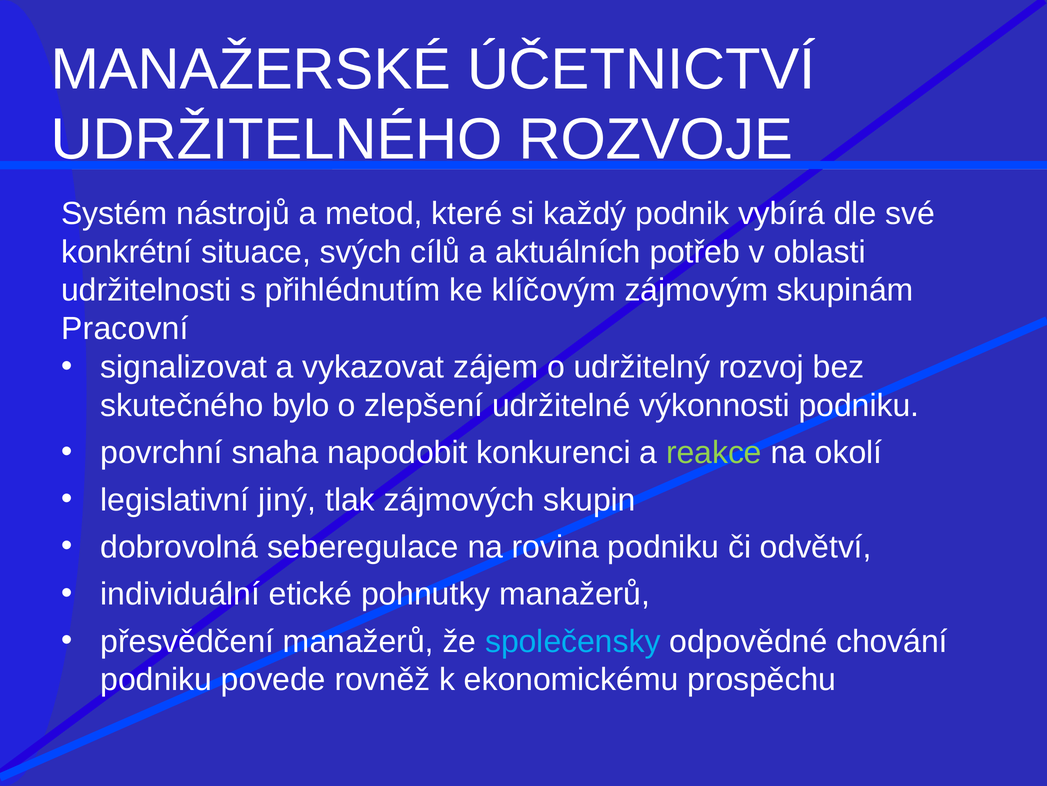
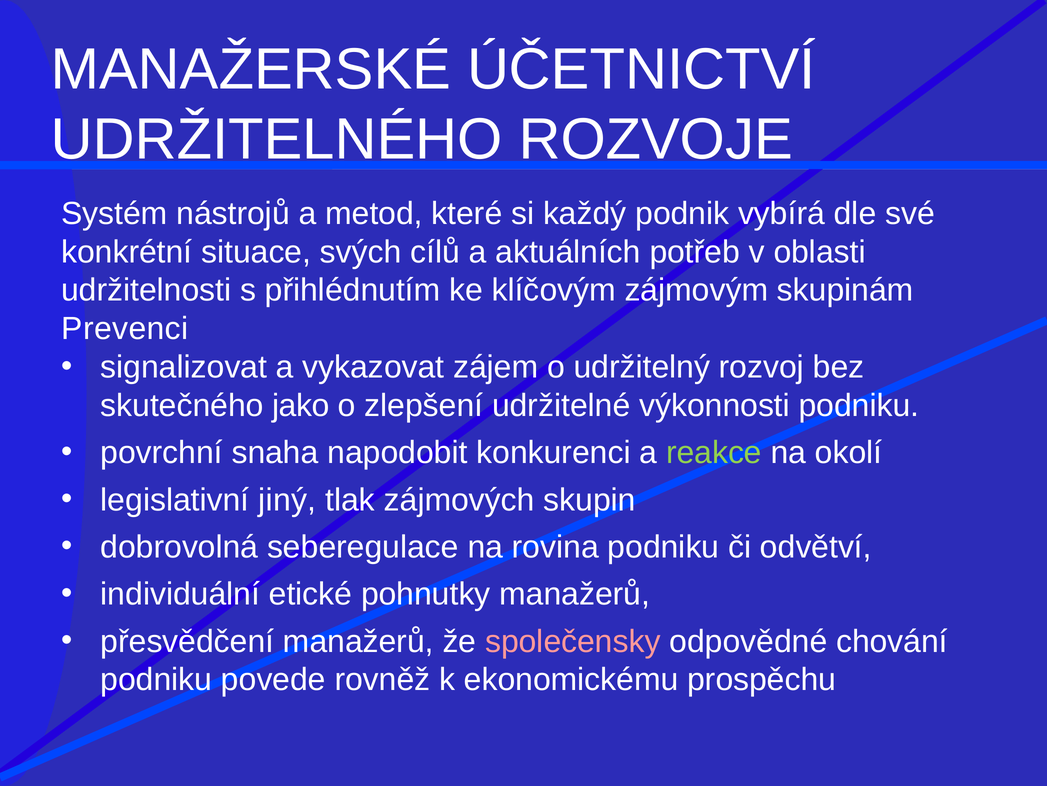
Pracovní: Pracovní -> Prevenci (125, 329)
bylo: bylo -> jako (301, 405)
společensky colour: light blue -> pink (573, 641)
